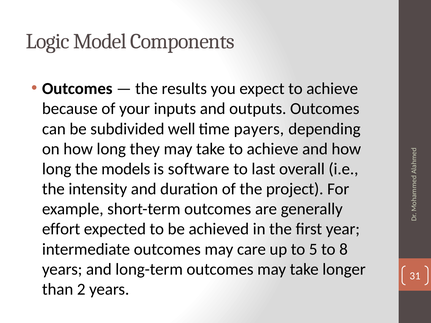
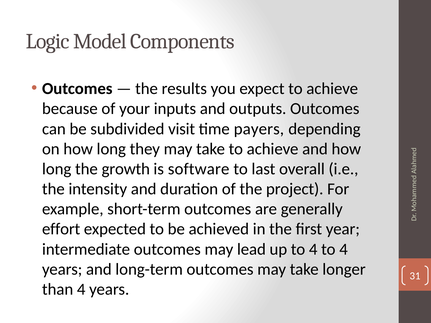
well: well -> visit (182, 129)
models: models -> growth (126, 169)
care: care -> lead (251, 249)
up to 5: 5 -> 4 (313, 249)
8: 8 -> 4 (344, 249)
than 2: 2 -> 4 (81, 290)
